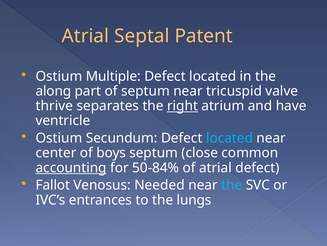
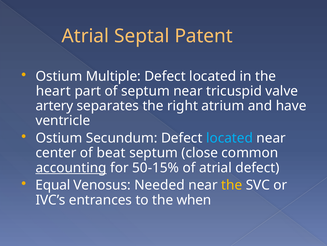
along: along -> heart (53, 91)
thrive: thrive -> artery (54, 106)
right underline: present -> none (183, 106)
boys: boys -> beat (111, 153)
50-84%: 50-84% -> 50-15% (156, 167)
Fallot: Fallot -> Equal (53, 185)
the colour: light blue -> yellow (232, 185)
lungs: lungs -> when (194, 199)
